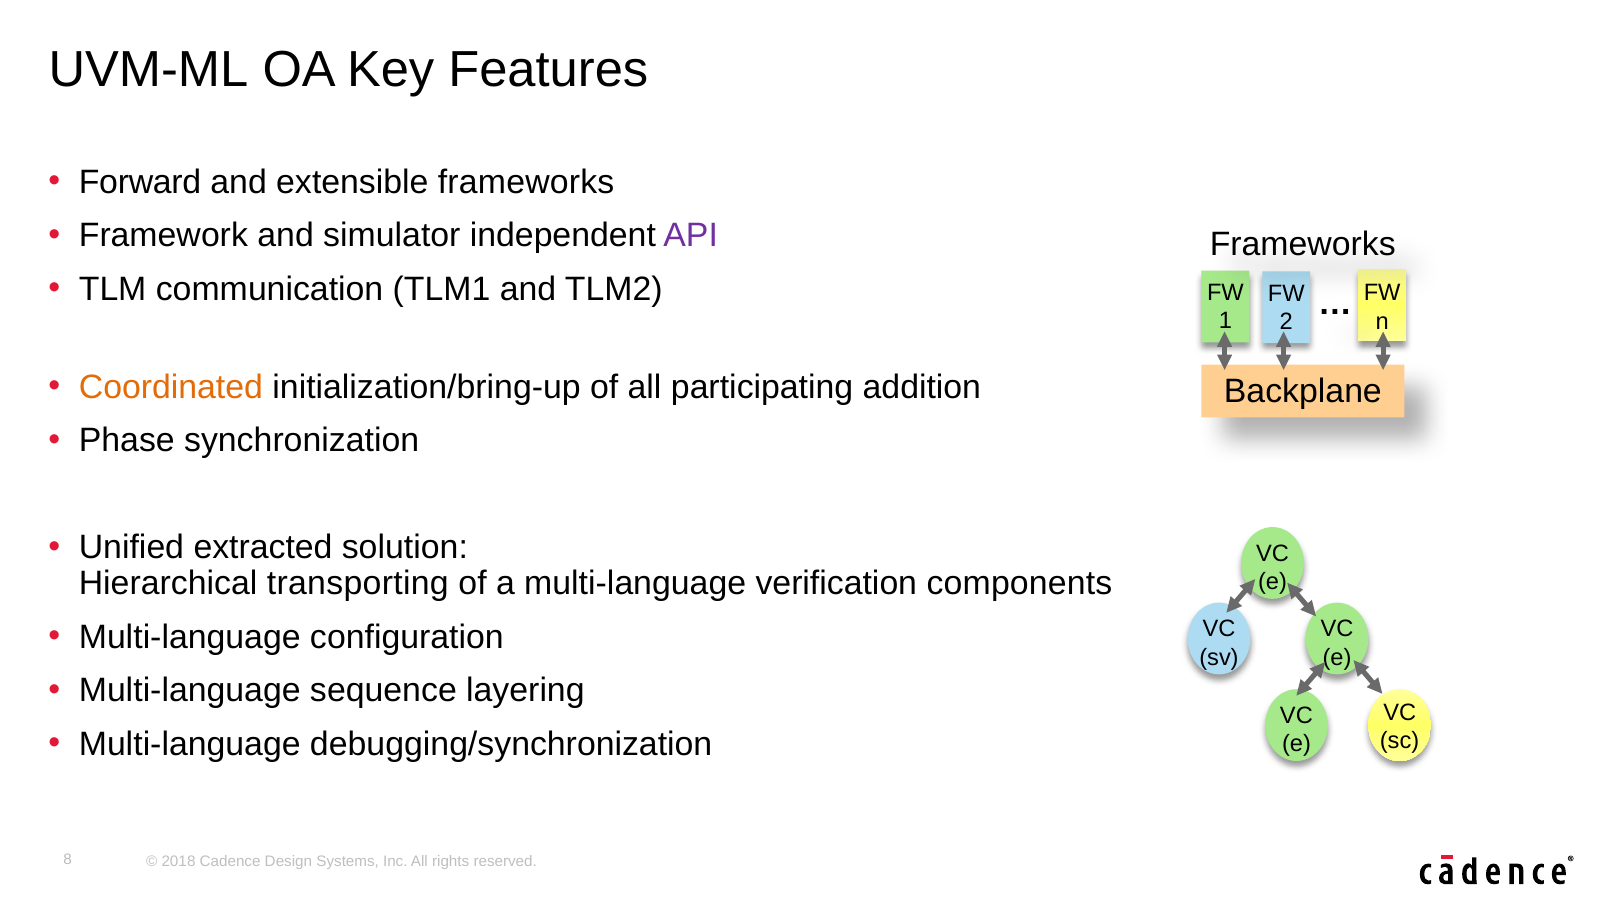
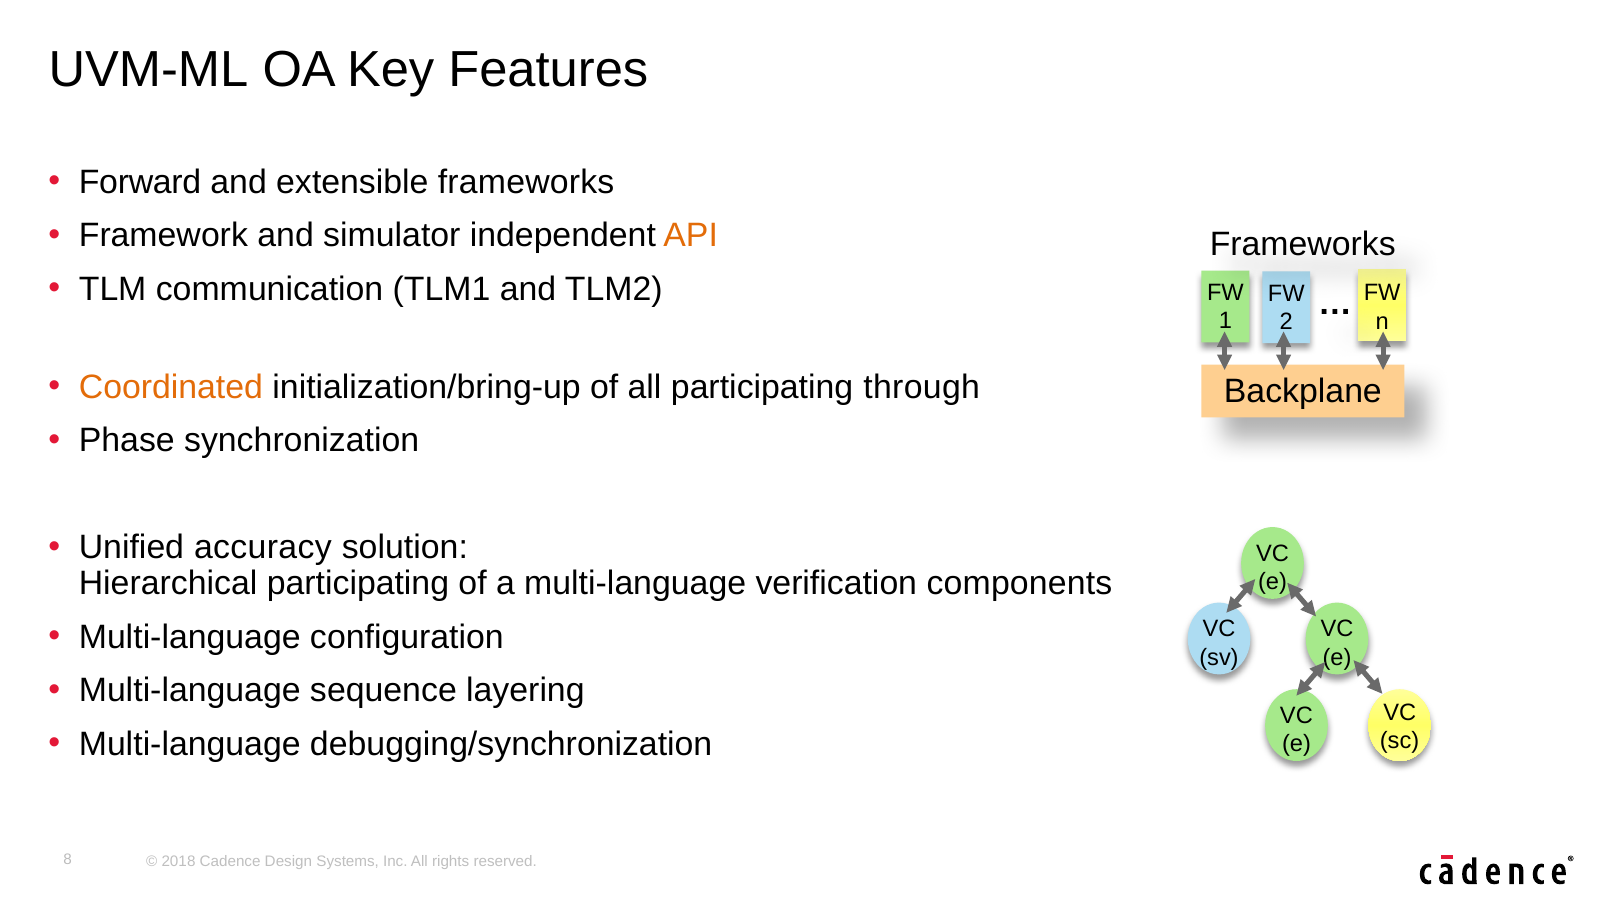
API colour: purple -> orange (691, 236)
addition: addition -> through (922, 387)
extracted: extracted -> accuracy (263, 548)
Hierarchical transporting: transporting -> participating (358, 584)
